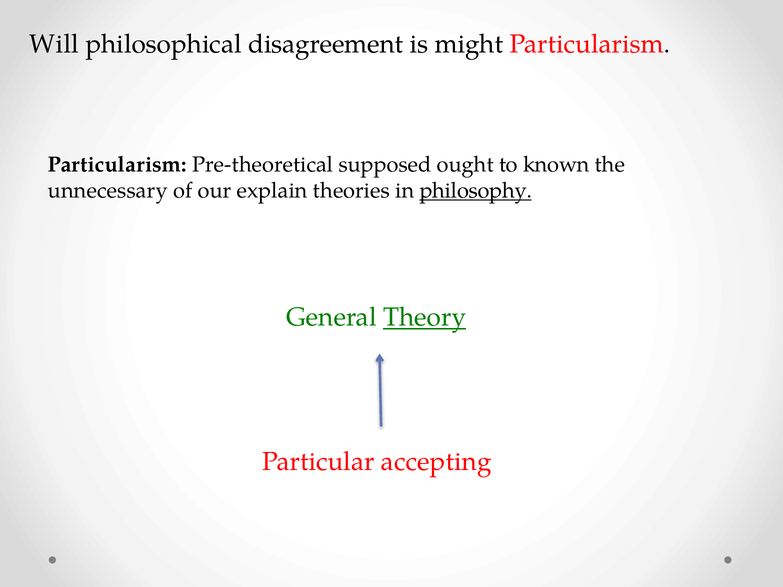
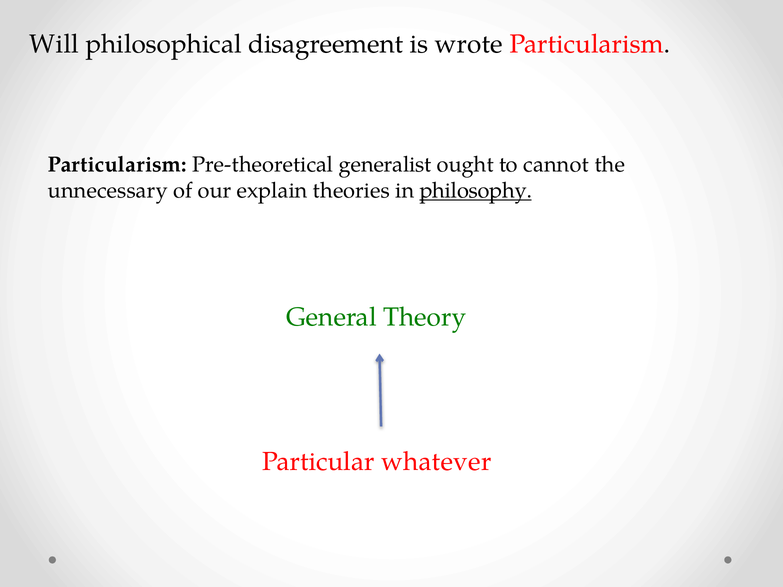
might: might -> wrote (469, 44)
supposed: supposed -> generalist (385, 165)
known: known -> cannot (556, 165)
Theory underline: present -> none (425, 318)
accepting: accepting -> whatever (436, 462)
